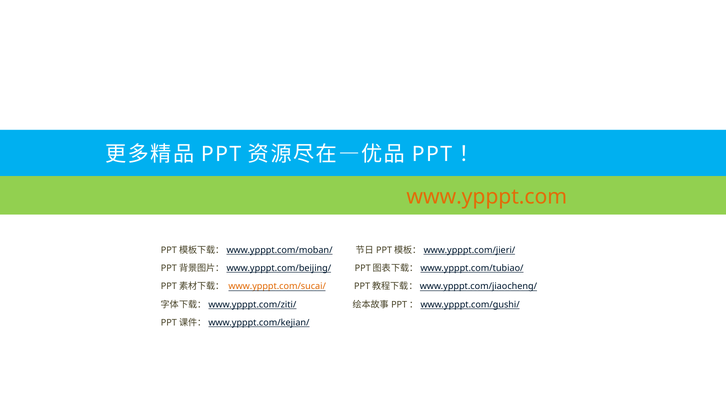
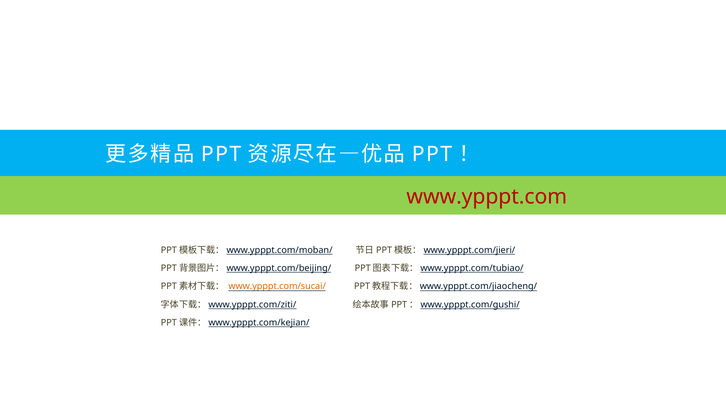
www.ypppt.com colour: orange -> red (487, 197)
